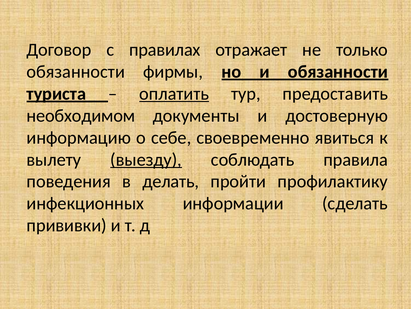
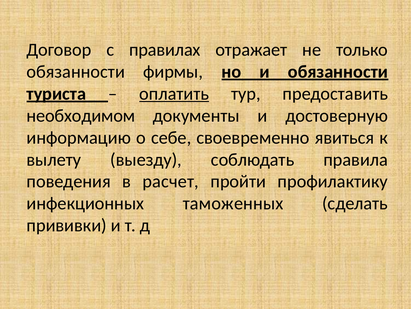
выезду underline: present -> none (146, 159)
делать: делать -> расчет (171, 181)
информации: информации -> таможенных (233, 203)
